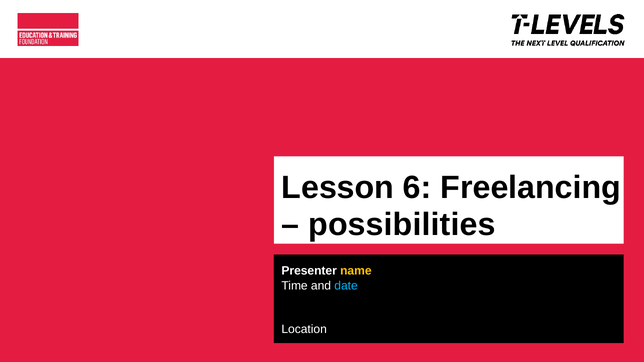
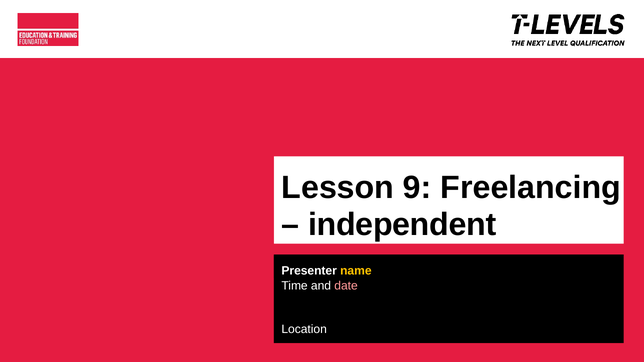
6: 6 -> 9 (417, 188)
possibilities: possibilities -> independent (402, 225)
date colour: light blue -> pink (346, 286)
